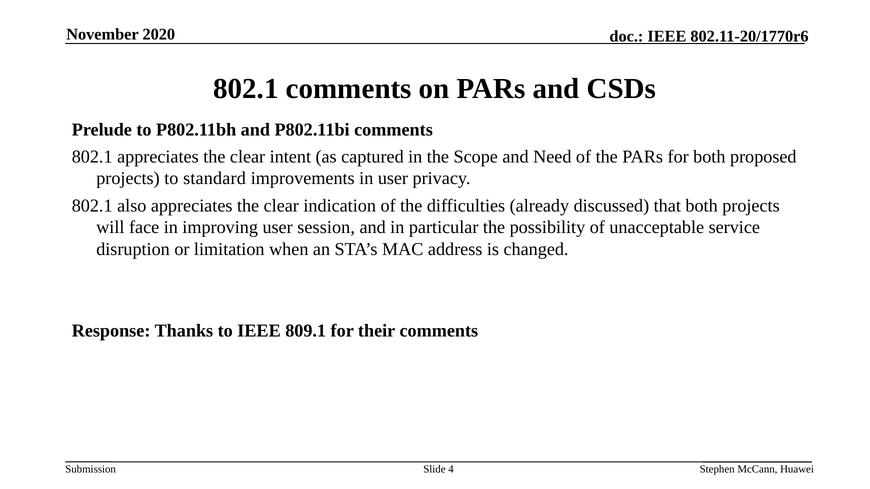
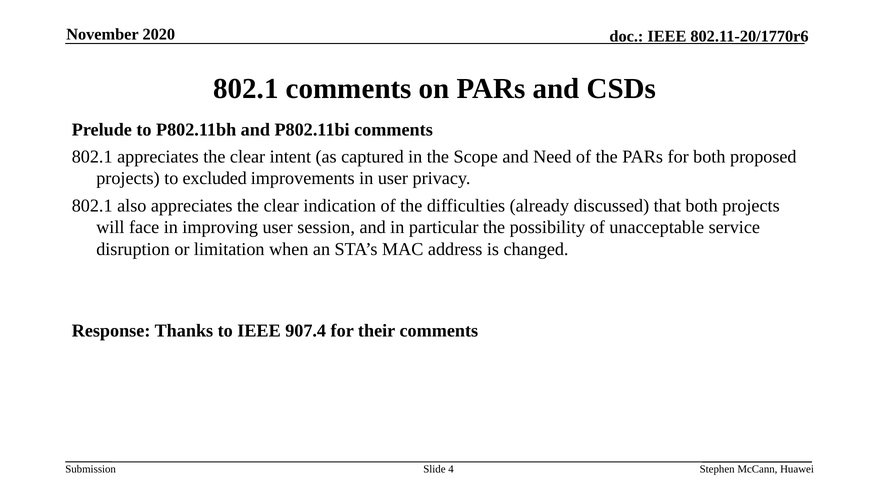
standard: standard -> excluded (215, 179)
809.1: 809.1 -> 907.4 (306, 331)
